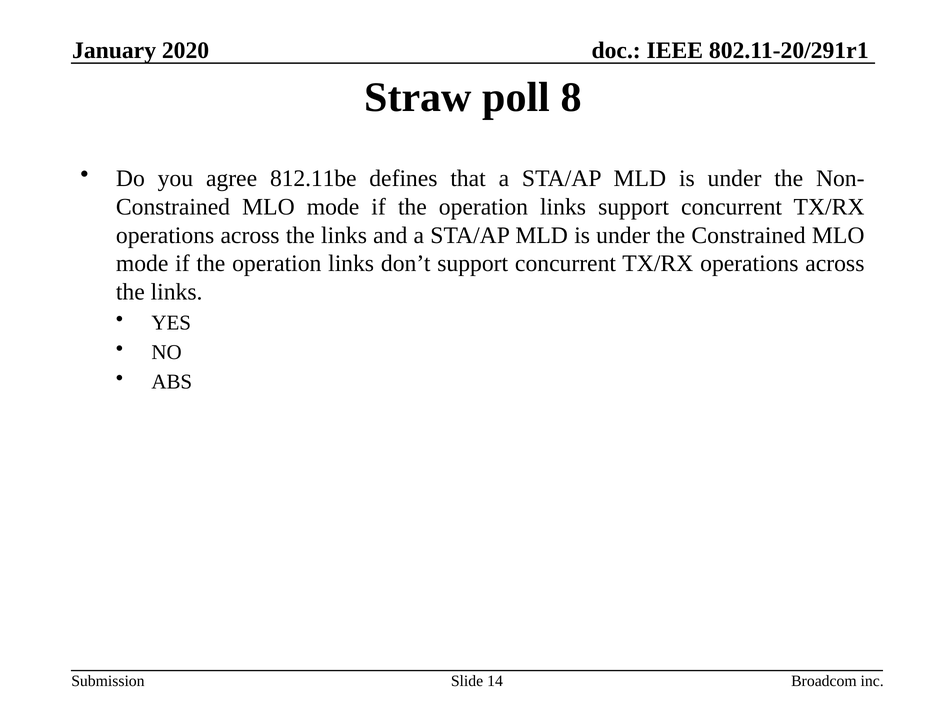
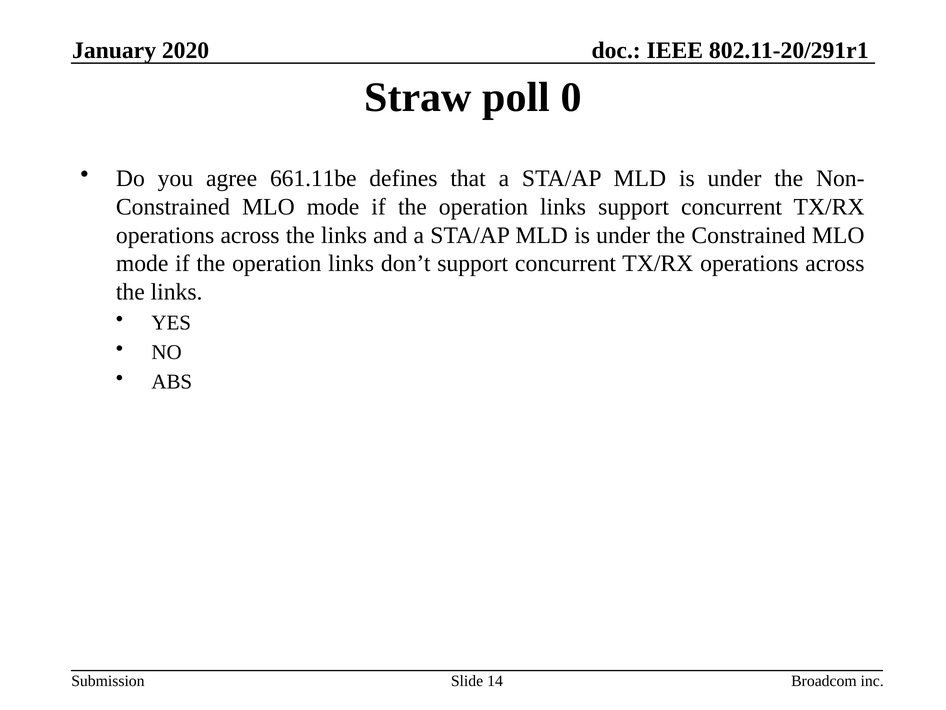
8: 8 -> 0 (571, 97)
812.11be: 812.11be -> 661.11be (313, 178)
